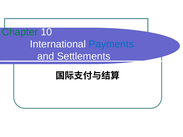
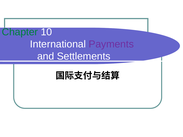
Payments colour: blue -> purple (111, 44)
